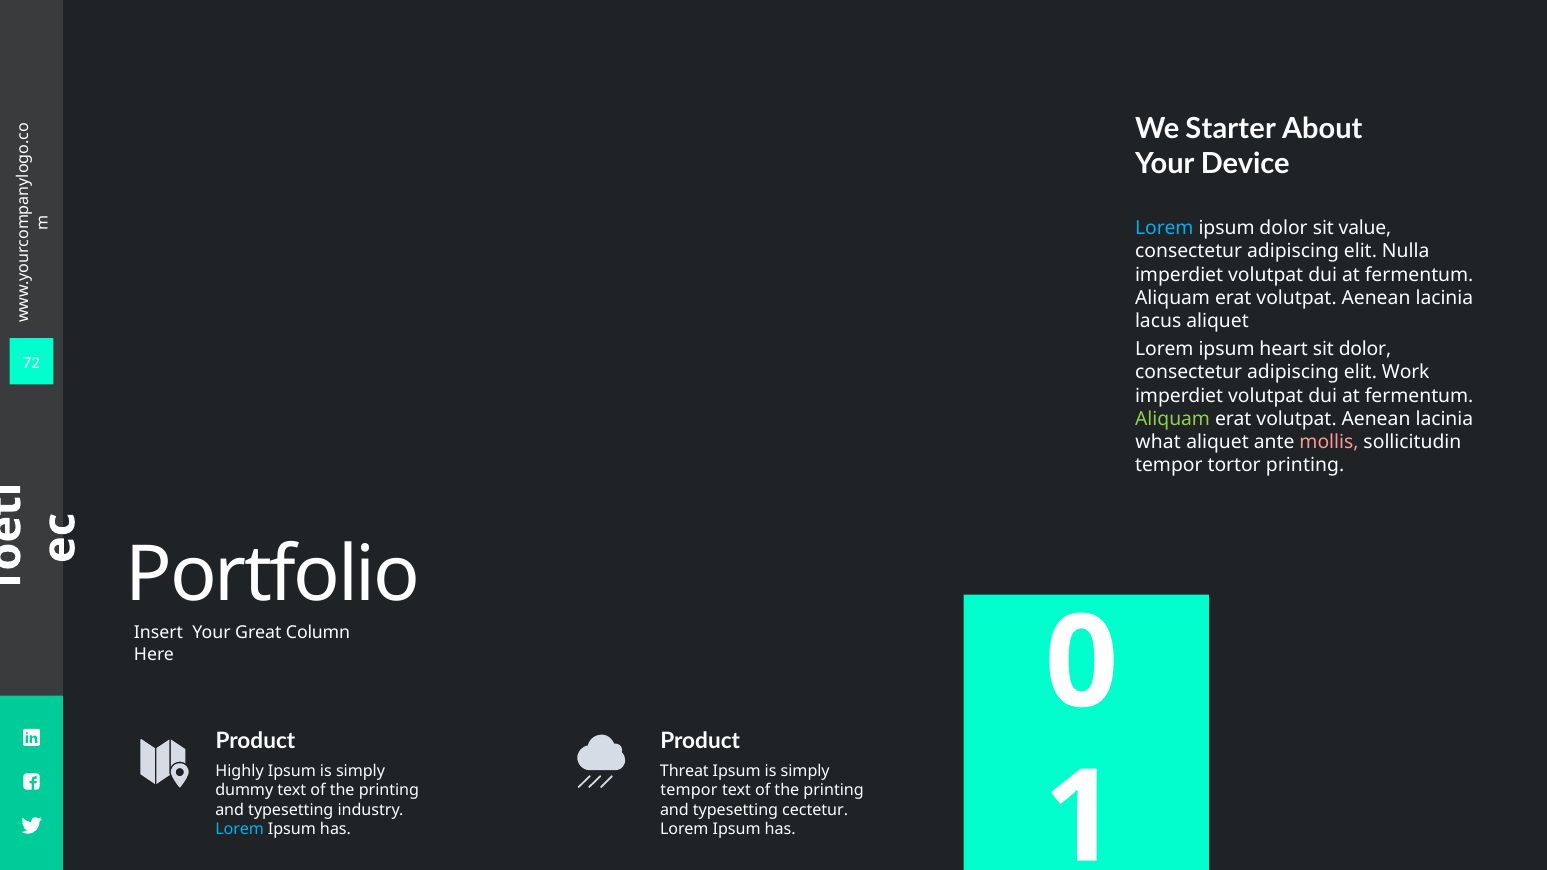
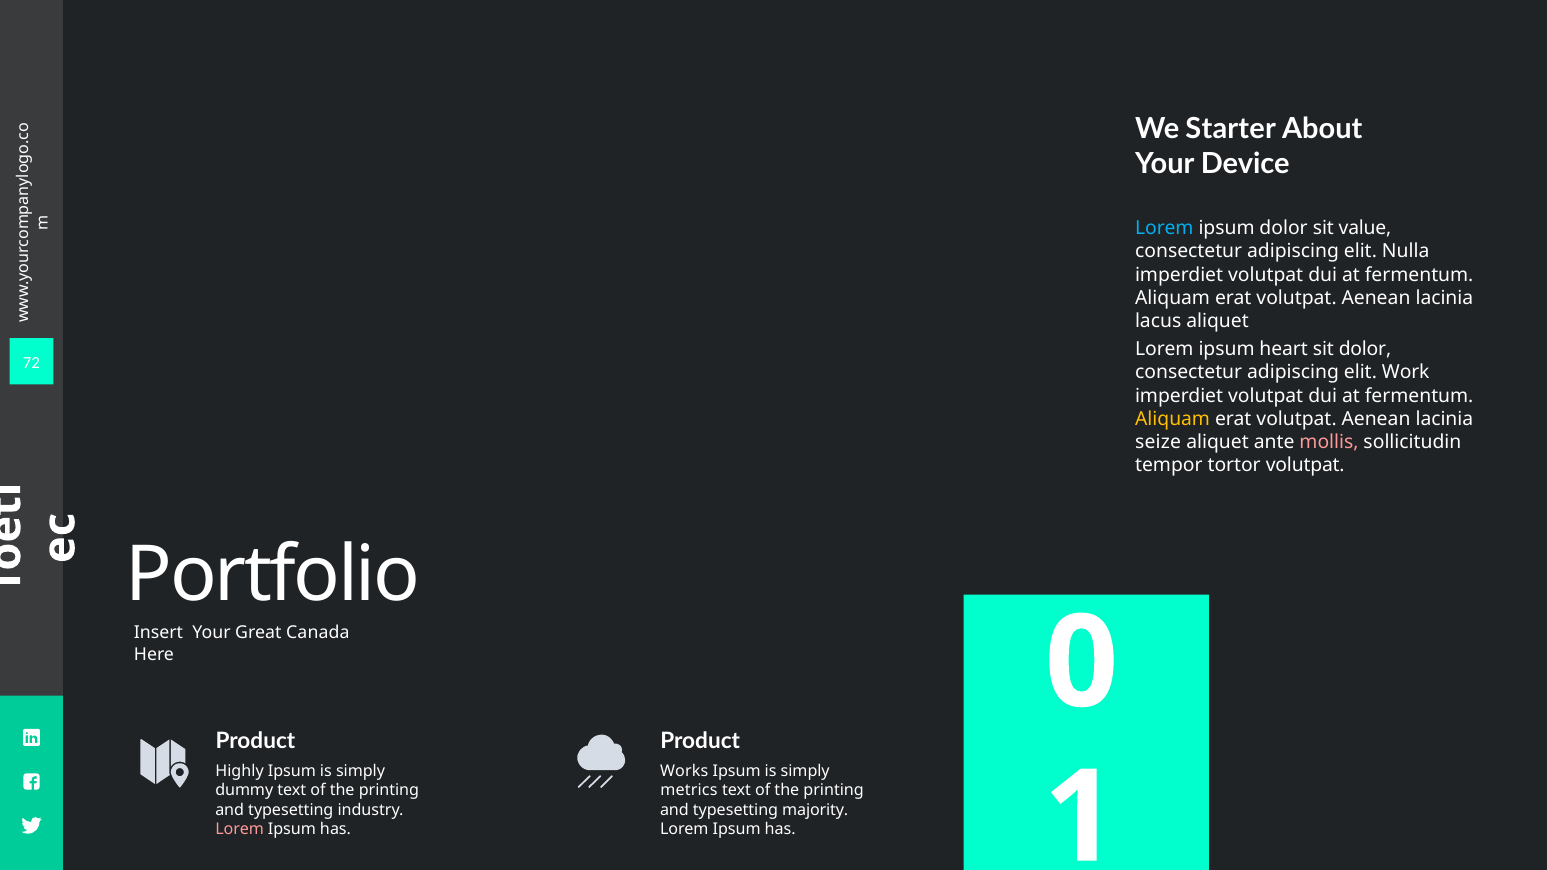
Aliquam colour: light green -> yellow (1173, 419)
what: what -> seize (1158, 442)
tortor printing: printing -> volutpat (1305, 465)
Column: Column -> Canada (318, 633)
Threat: Threat -> Works (684, 771)
tempor: tempor -> metrics (689, 791)
cectetur: cectetur -> majority (815, 810)
Lorem colour: light blue -> pink (240, 829)
